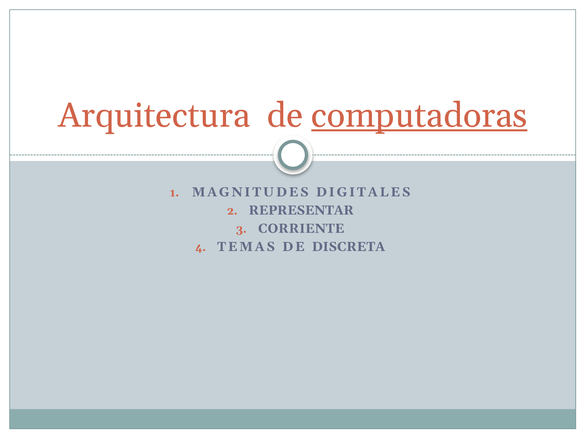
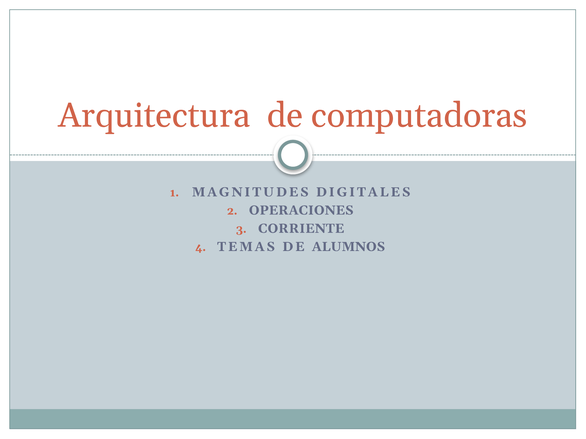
computadoras underline: present -> none (419, 116)
REPRESENTAR: REPRESENTAR -> OPERACIONES (301, 211)
DISCRETA: DISCRETA -> ALUMNOS (349, 247)
